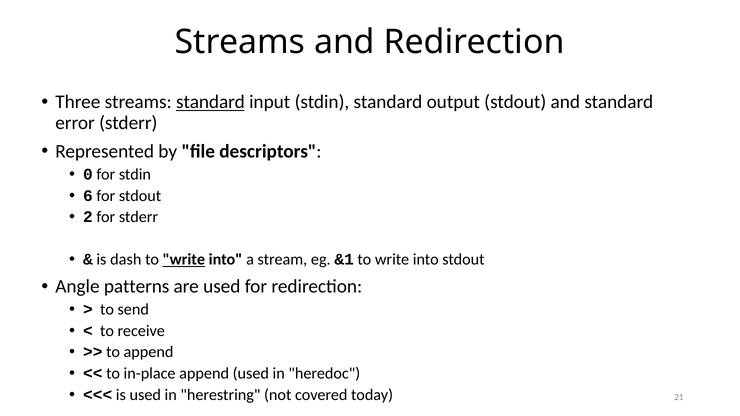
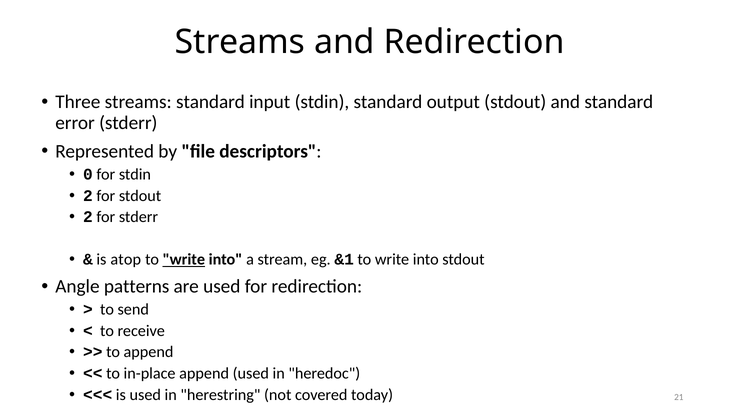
standard underline: present -> none (210, 102)
6: 6 -> 2 (88, 196)
dash: dash -> atop (126, 260)
